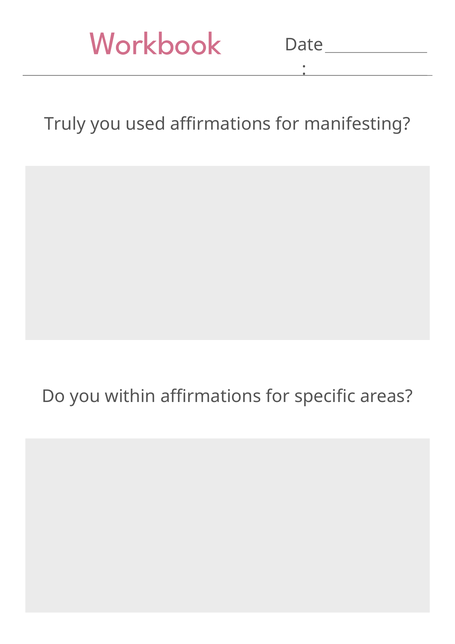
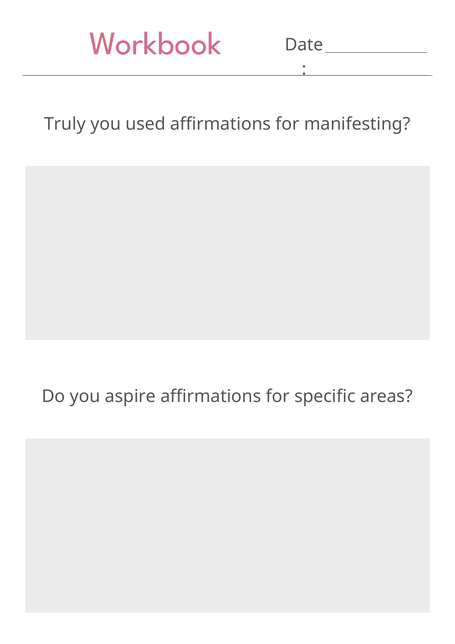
within: within -> aspire (130, 396)
